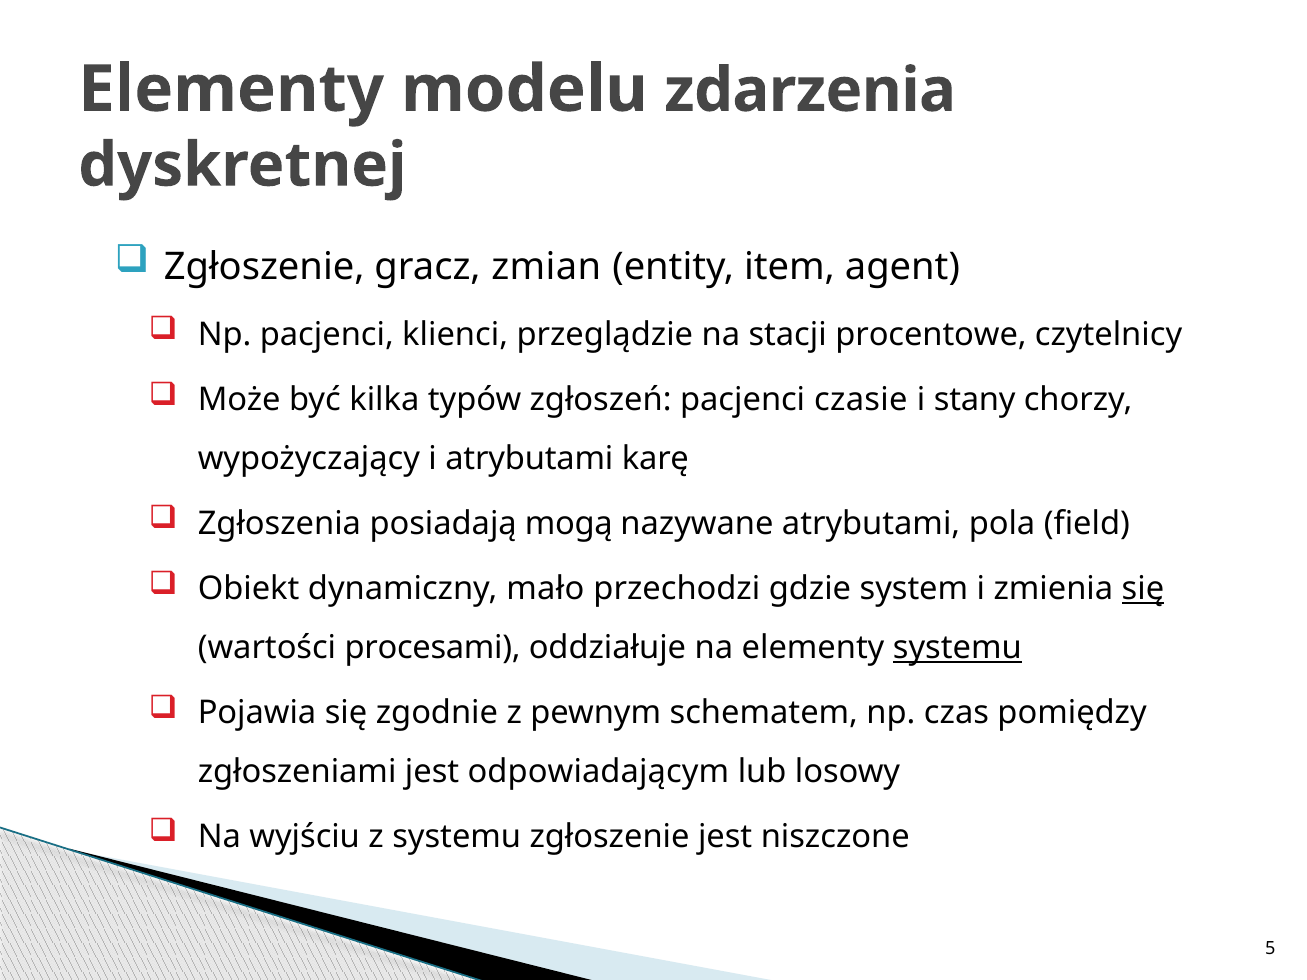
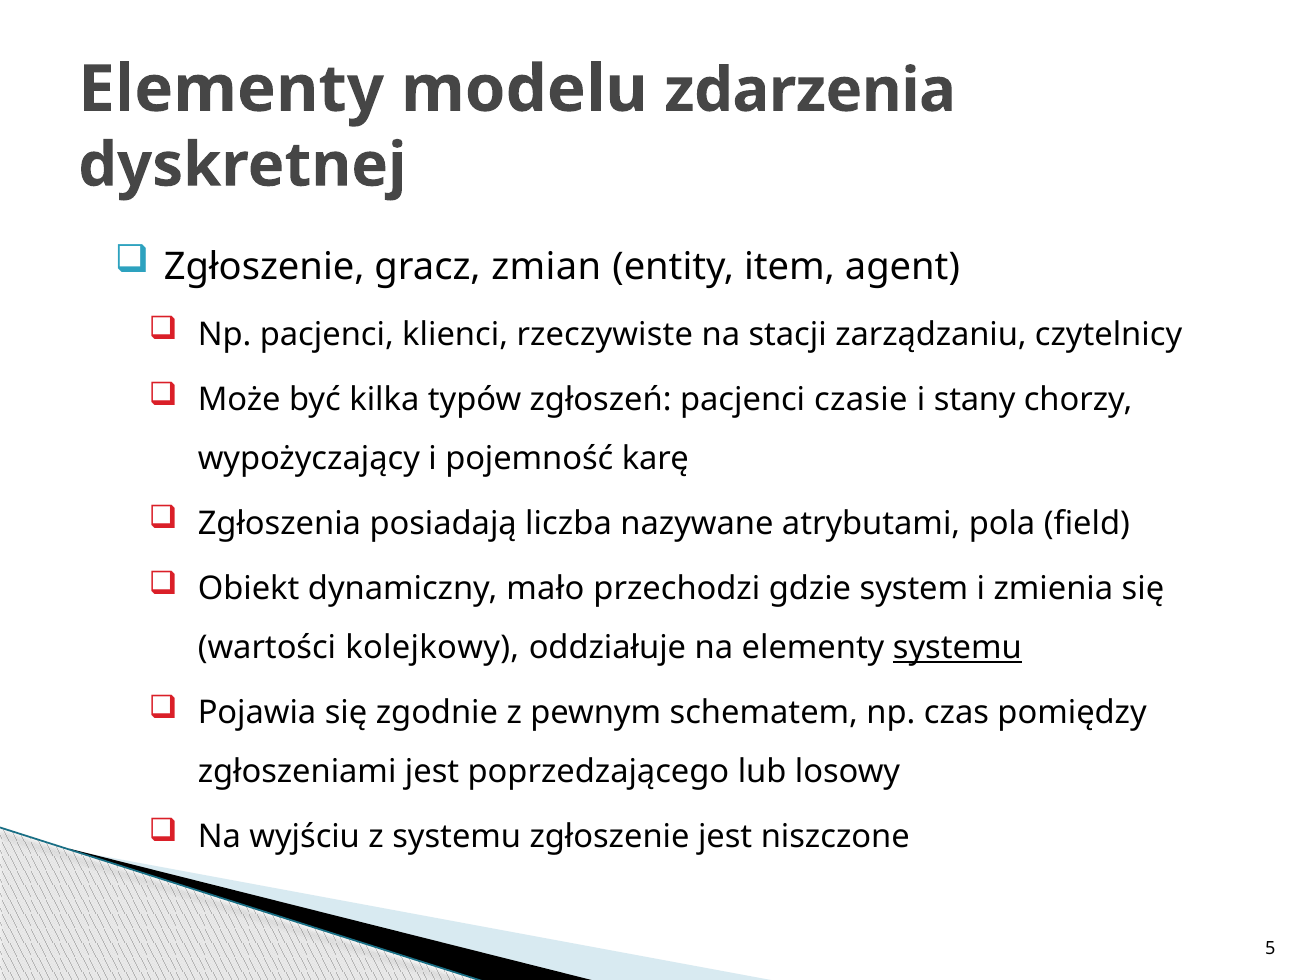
przeglądzie: przeglądzie -> rzeczywiste (605, 335)
procentowe: procentowe -> zarządzaniu (931, 335)
i atrybutami: atrybutami -> pojemność (529, 459)
mogą: mogą -> liczba (569, 524)
się underline: present -> none (1143, 589)
procesami: procesami -> kolejkowy (432, 648)
odpowiadającym: odpowiadającym -> poprzedzającego (598, 772)
